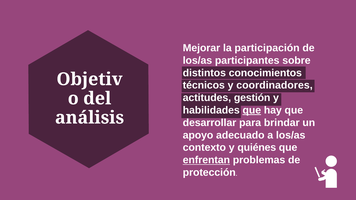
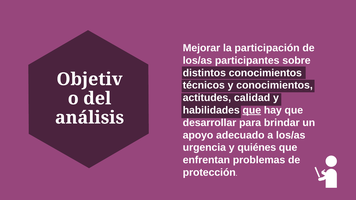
y coordinadores: coordinadores -> conocimientos (275, 85)
gestión: gestión -> calidad (252, 98)
contexto: contexto -> urgencia (204, 148)
enfrentan underline: present -> none (206, 160)
